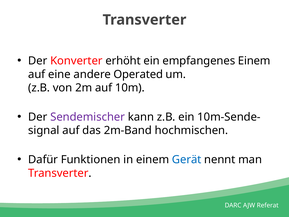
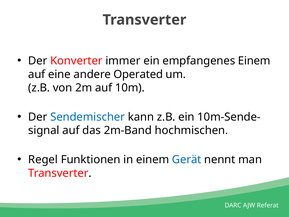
erhöht: erhöht -> immer (123, 61)
Sendemischer colour: purple -> blue (88, 117)
Dafür: Dafür -> Regel (43, 159)
